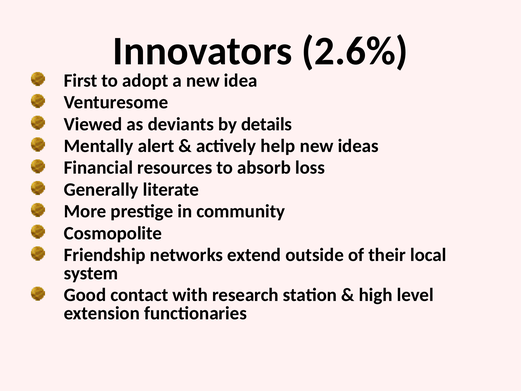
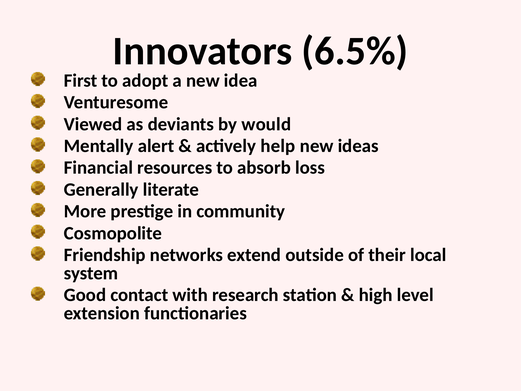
2.6%: 2.6% -> 6.5% (355, 51)
details: details -> would (266, 124)
